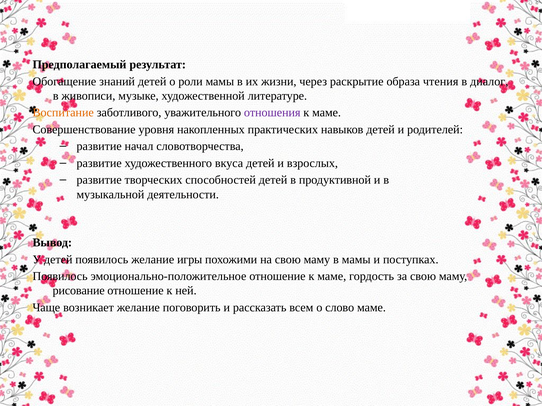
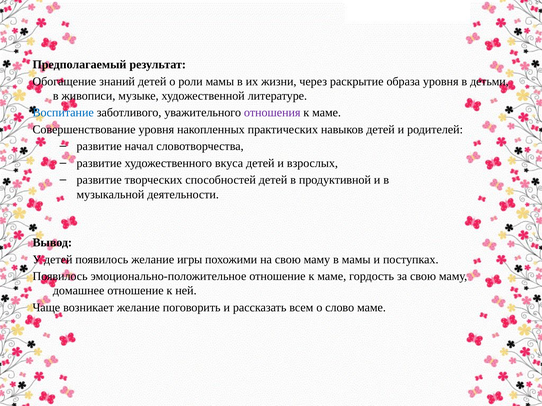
образа чтения: чтения -> уровня (441, 81)
диалог: диалог -> детьми (489, 81)
Воспитание colour: orange -> blue (63, 113)
рисование: рисование -> домашнее (79, 291)
